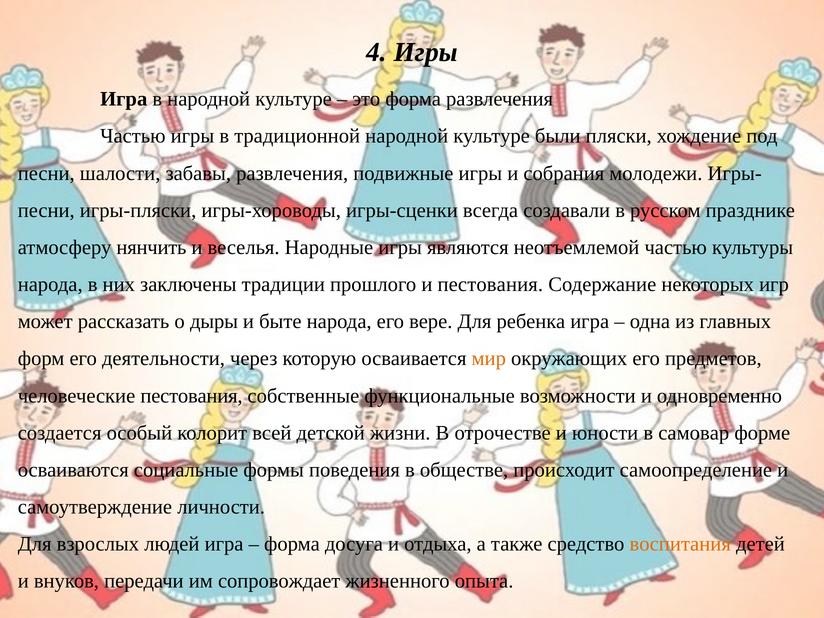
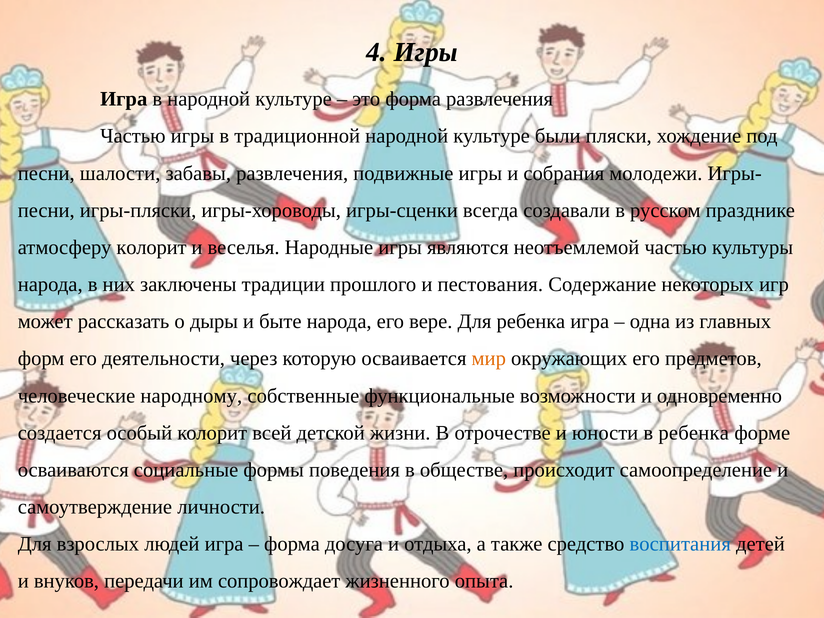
атмосферу нянчить: нянчить -> колорит (151, 247)
человеческие пестования: пестования -> народному (191, 396)
в самовар: самовар -> ребенка (694, 433)
воспитания colour: orange -> blue (680, 544)
